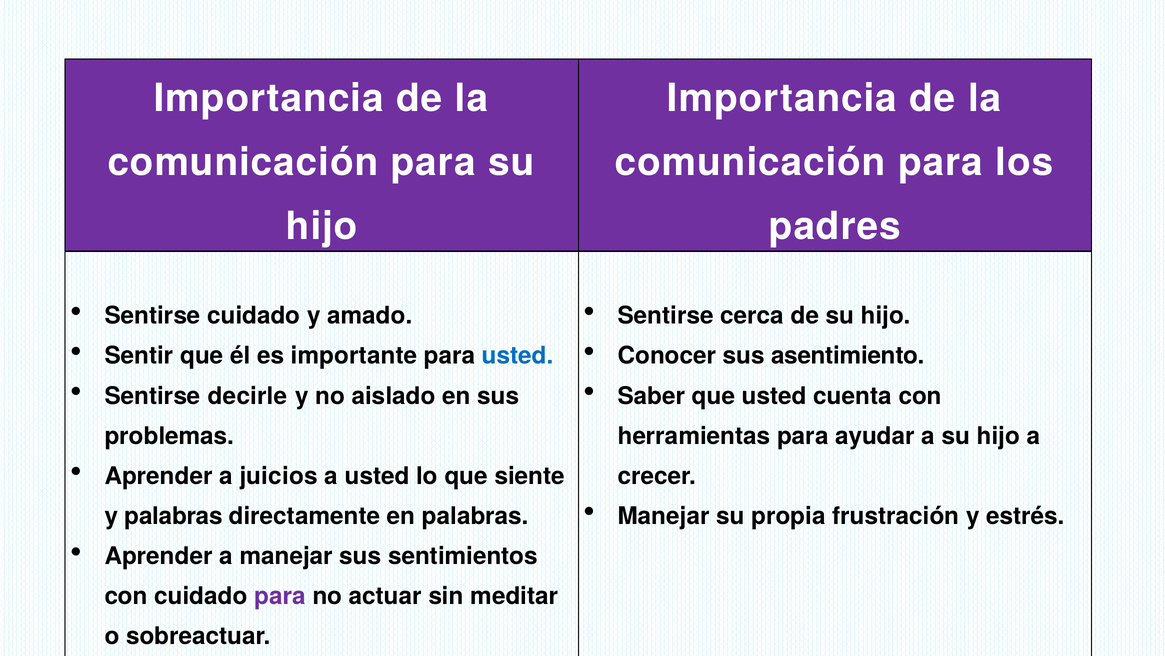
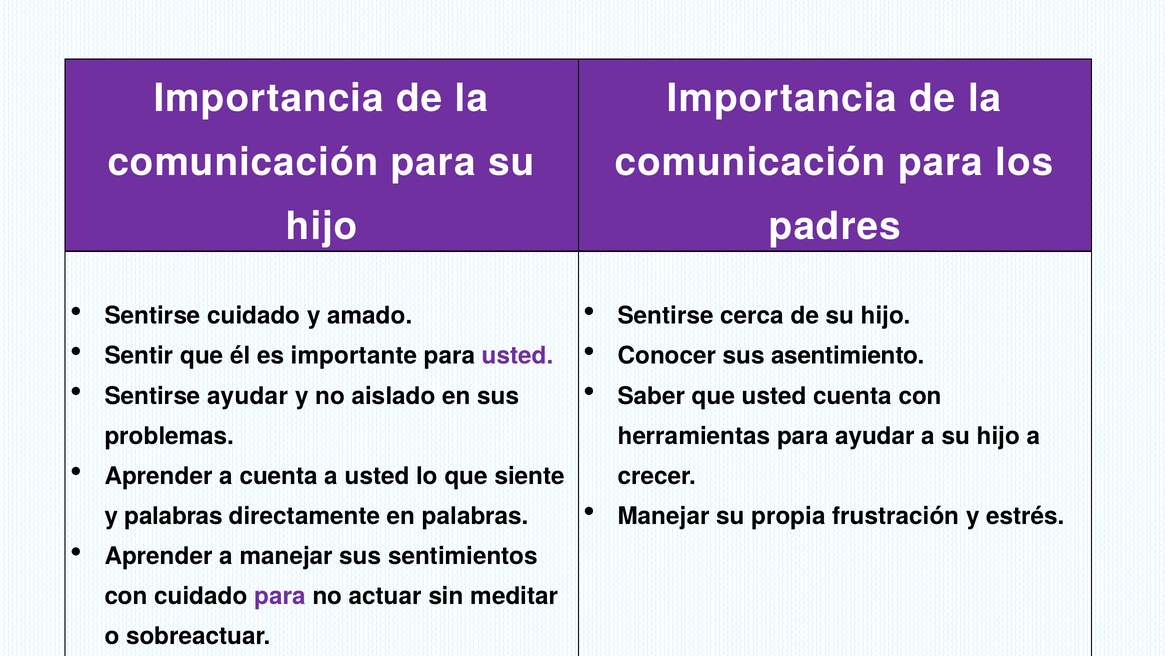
usted colour: blue -> purple (518, 356)
Sentirse decirle: decirle -> ayudar (248, 396)
a juicios: juicios -> cuenta (279, 476)
